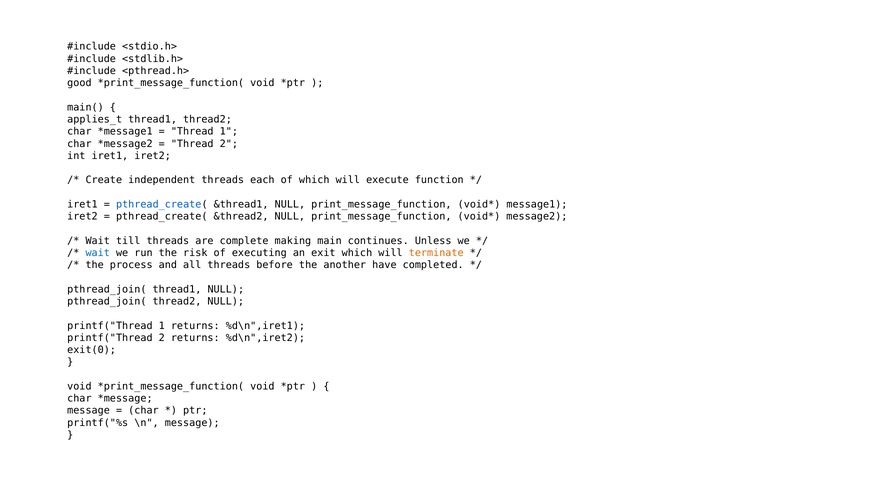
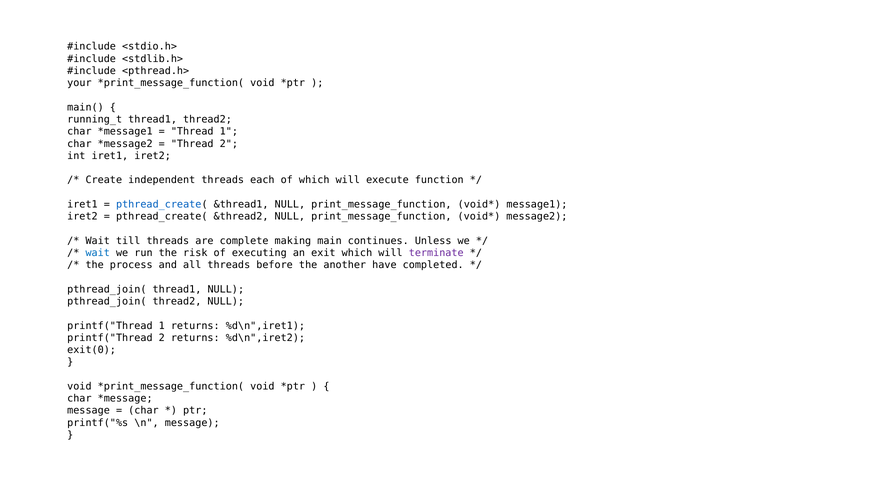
good: good -> your (79, 83)
applies_t: applies_t -> running_t (95, 119)
terminate colour: orange -> purple (436, 253)
